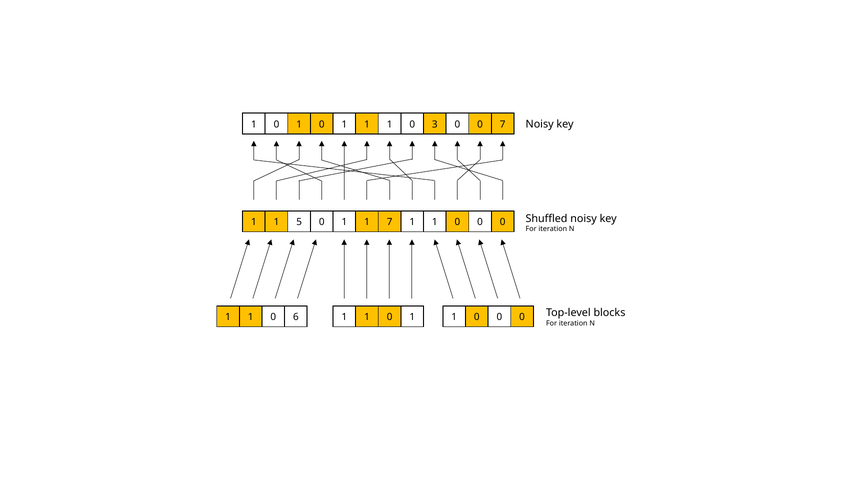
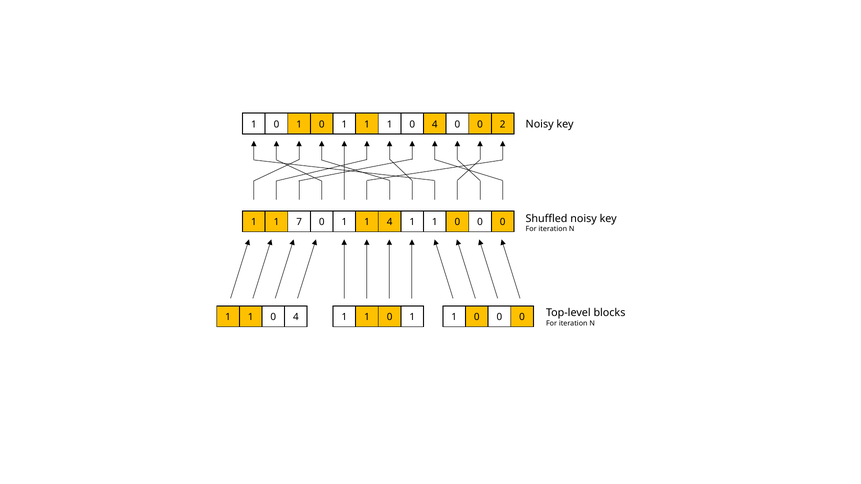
3: 3 -> 4 (435, 124)
0 7: 7 -> 2 (503, 124)
5: 5 -> 7 (299, 222)
1 7: 7 -> 4 (390, 222)
6: 6 -> 4 (296, 317)
